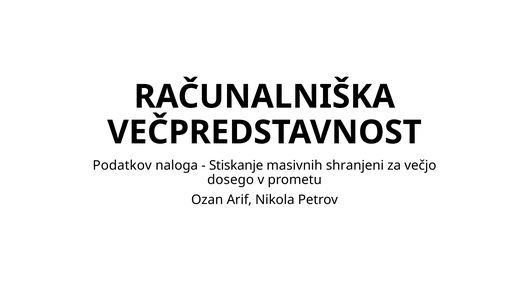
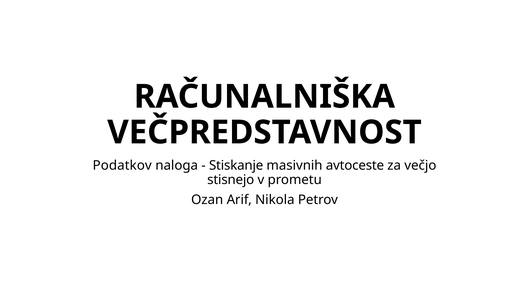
shranjeni: shranjeni -> avtoceste (355, 165)
dosego: dosego -> stisnejo (231, 180)
